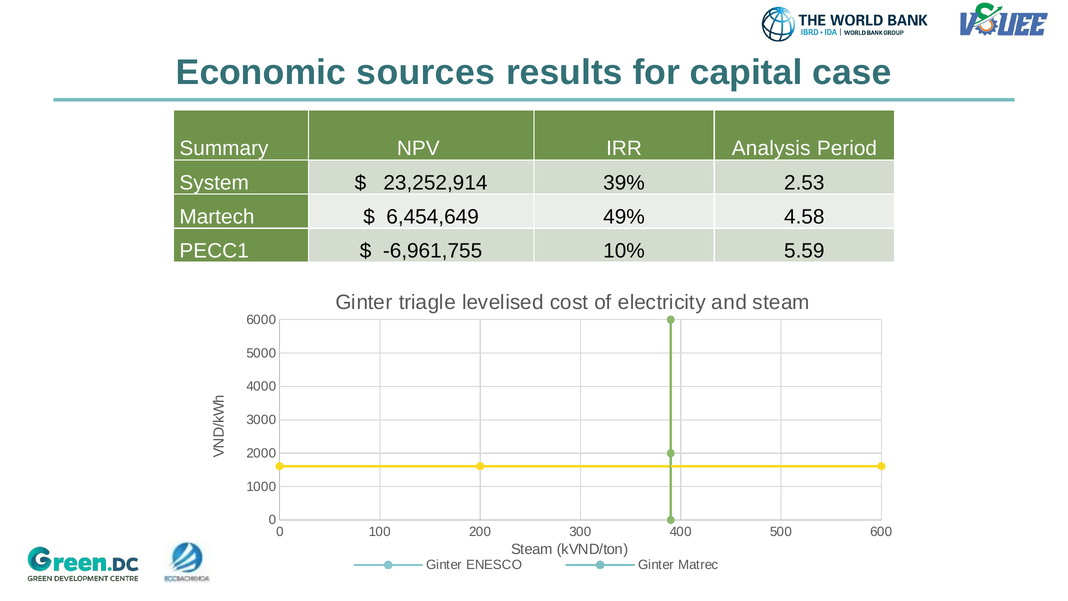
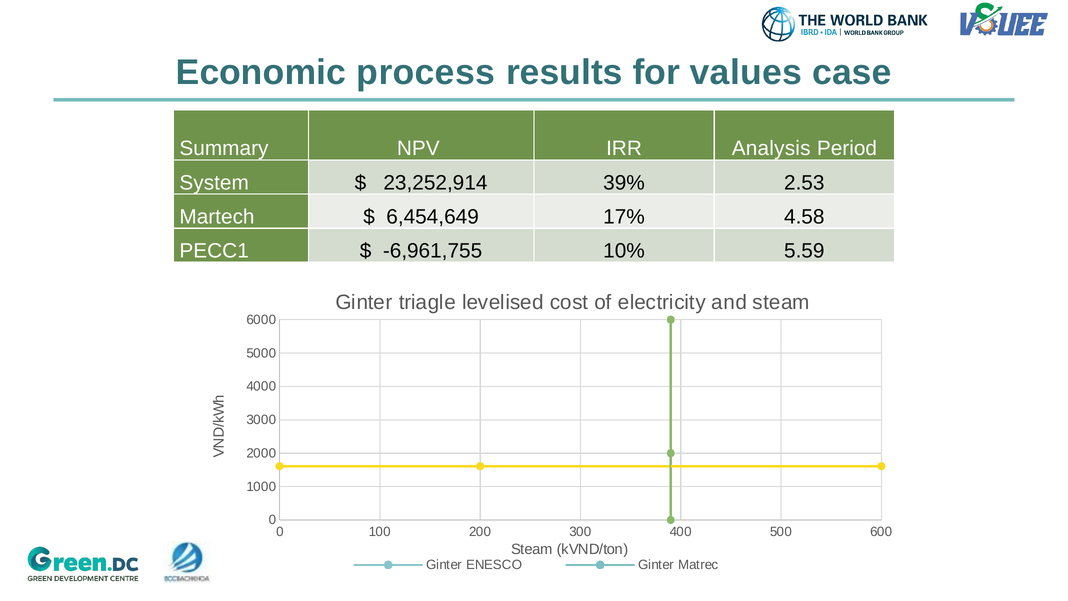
sources: sources -> process (426, 72)
capital: capital -> values (746, 72)
49%: 49% -> 17% (624, 217)
